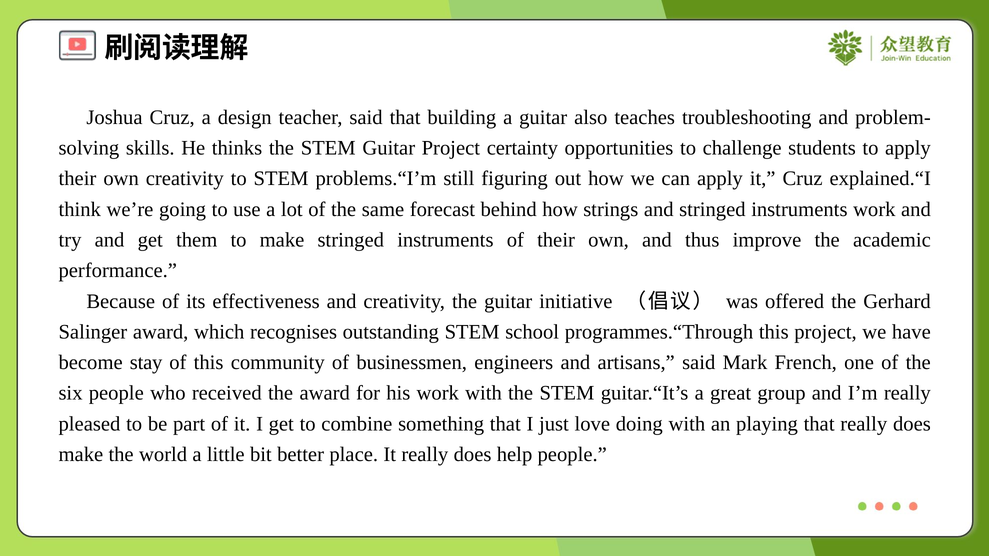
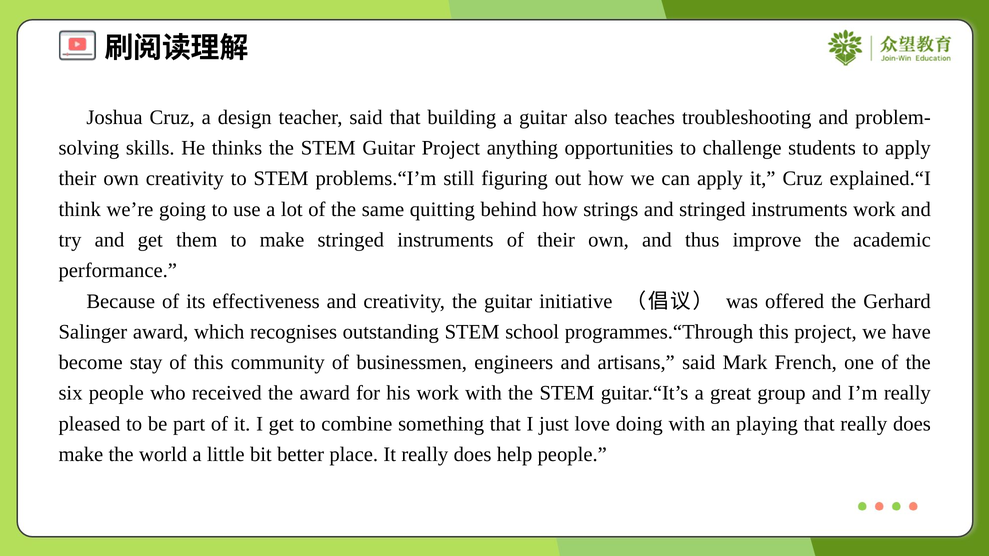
certainty: certainty -> anything (522, 148)
forecast: forecast -> quitting (442, 209)
